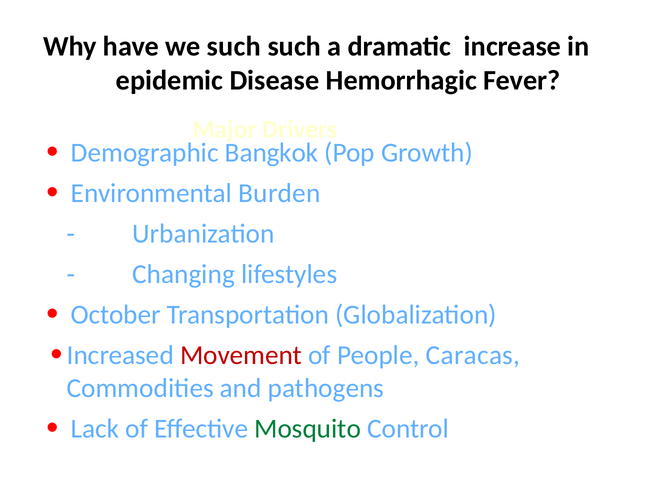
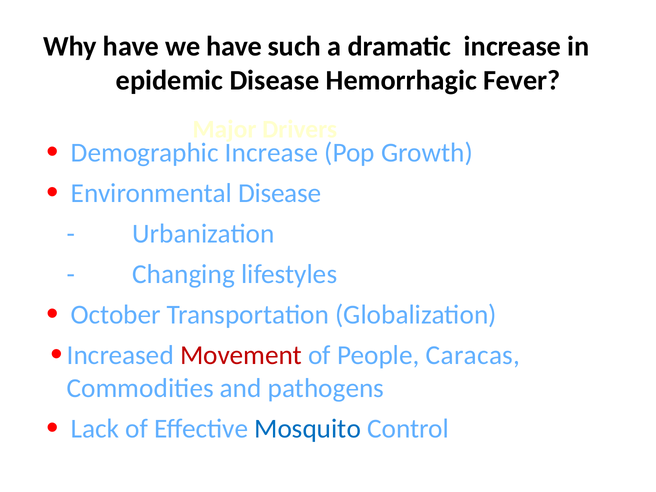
we such: such -> have (234, 46)
Demographic Bangkok: Bangkok -> Increase (272, 153)
Environmental Burden: Burden -> Disease (280, 193)
Mosquito colour: green -> blue (308, 429)
